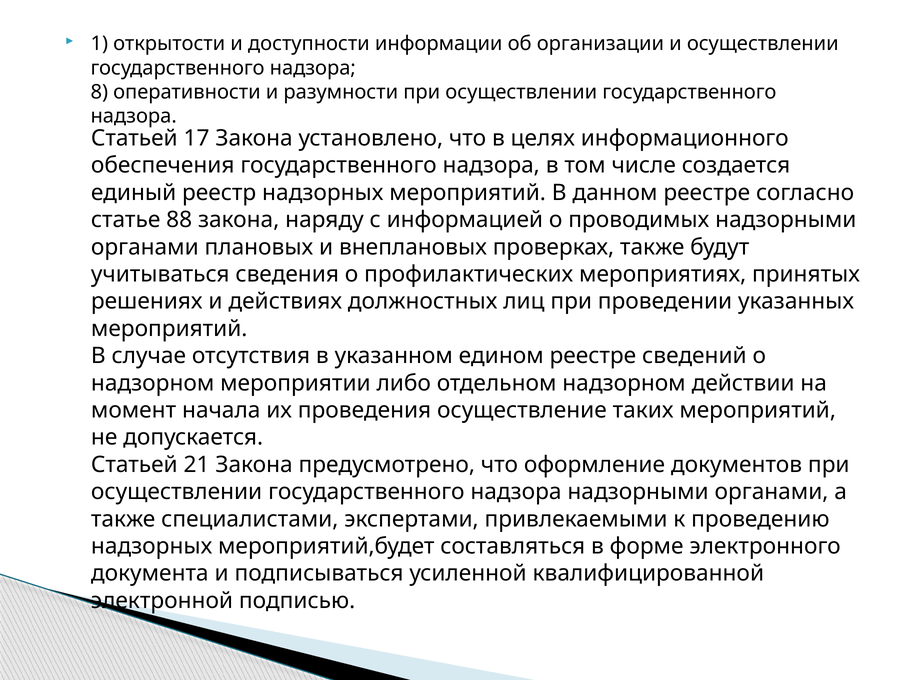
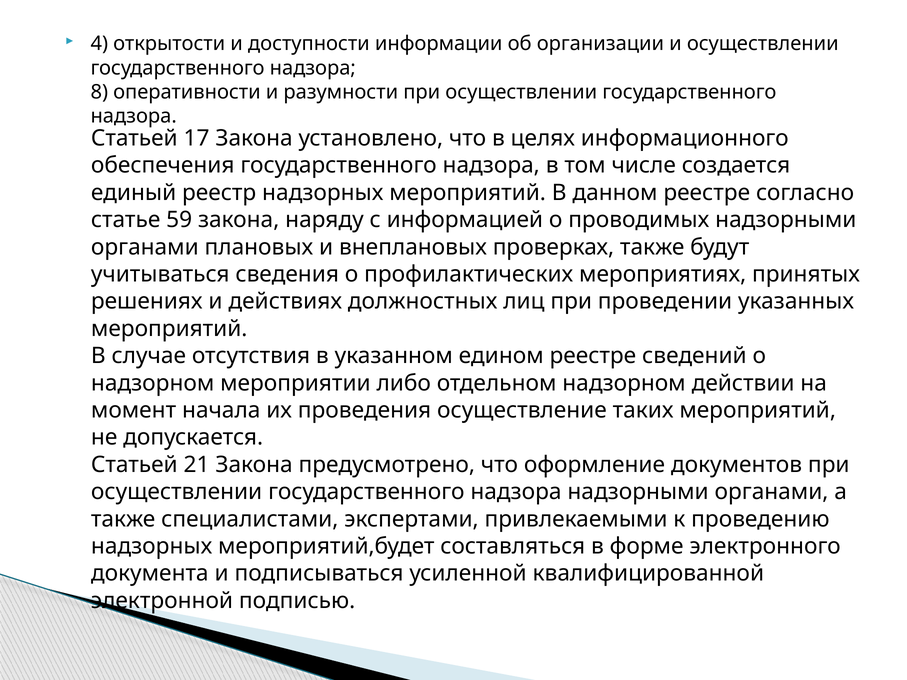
1: 1 -> 4 (99, 44)
88: 88 -> 59 (179, 220)
